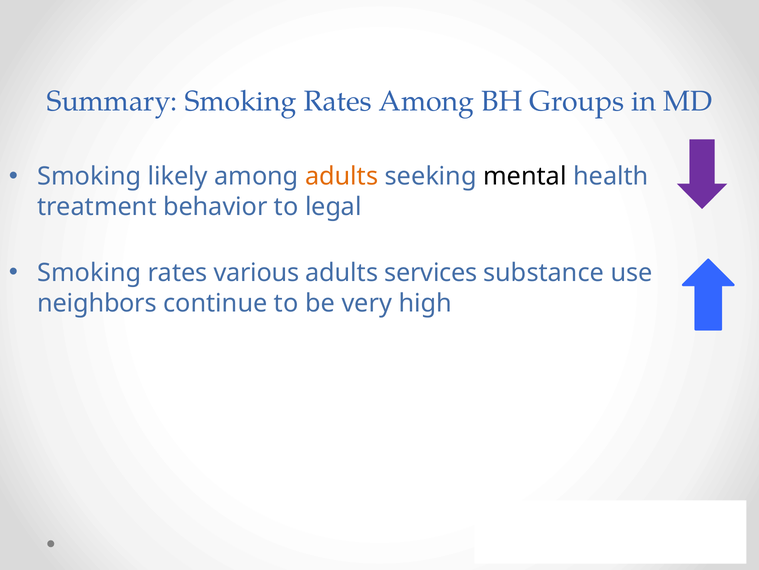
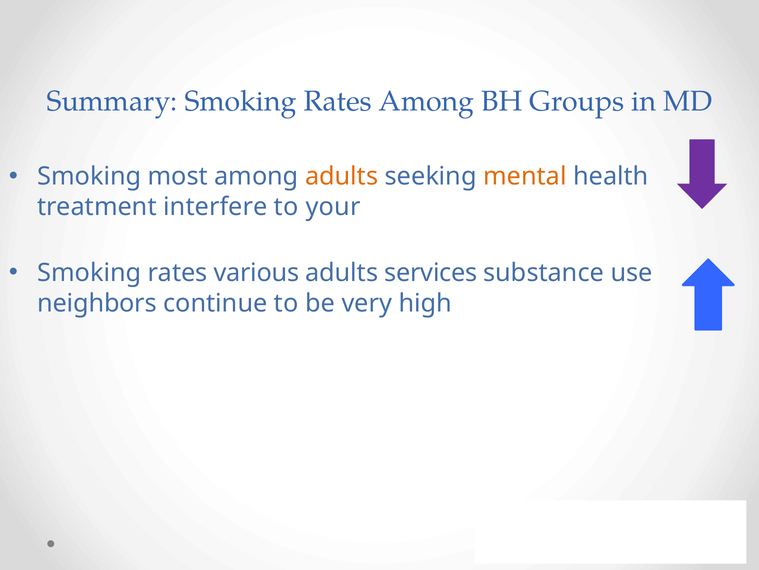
likely: likely -> most (178, 176)
mental colour: black -> orange (525, 176)
behavior: behavior -> interfere (215, 207)
legal: legal -> your (333, 207)
